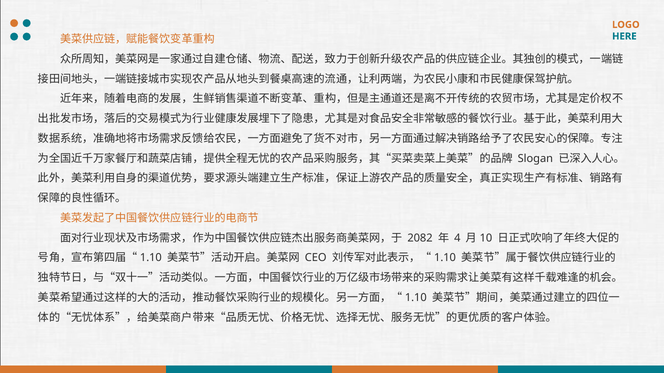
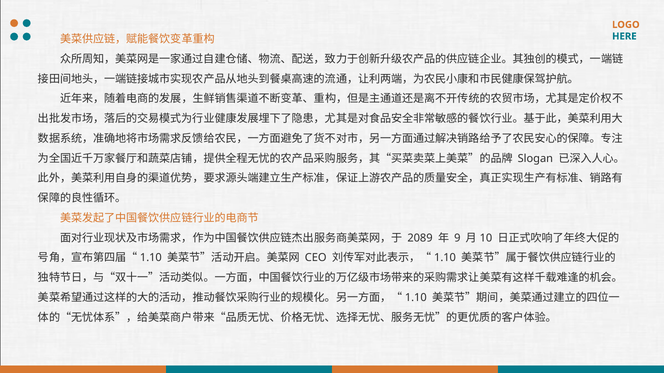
2082: 2082 -> 2089 (420, 238)
4: 4 -> 9 (457, 238)
